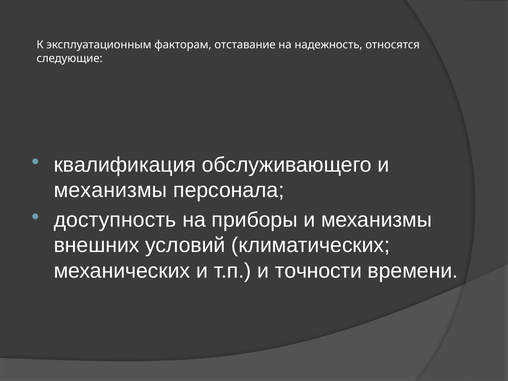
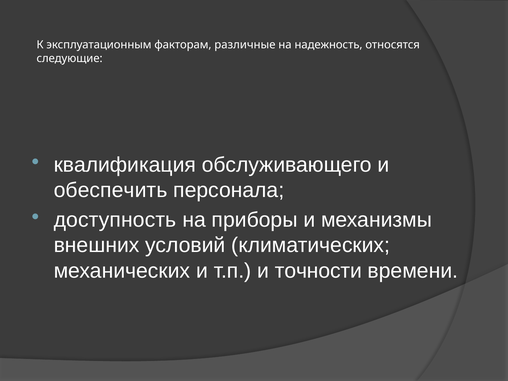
отставание: отставание -> различные (245, 45)
механизмы: механизмы -> обеспечить (111, 190)
